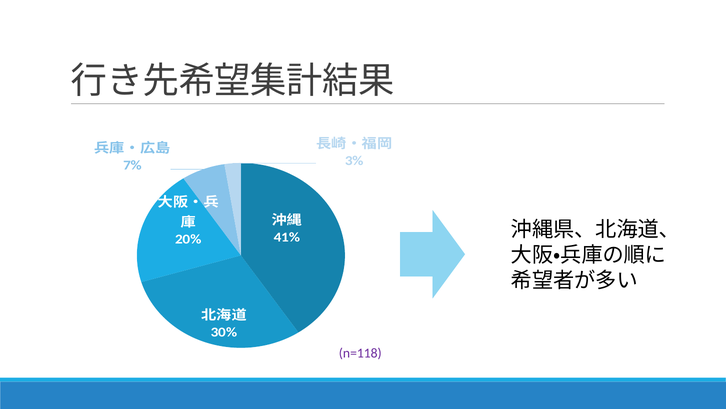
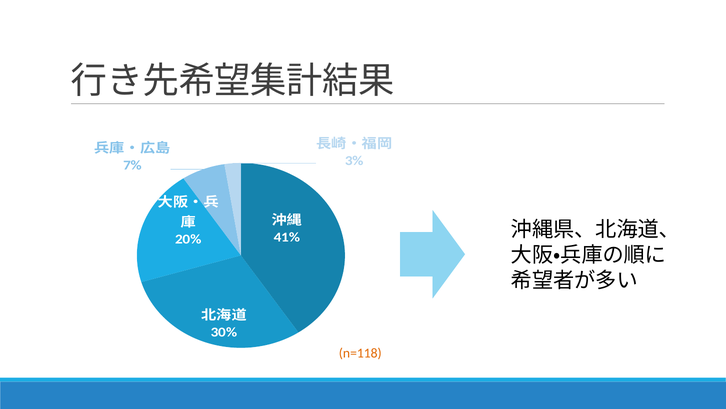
n=118 colour: purple -> orange (360, 353)
